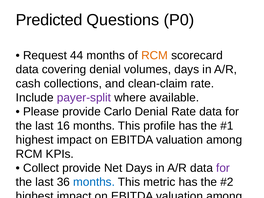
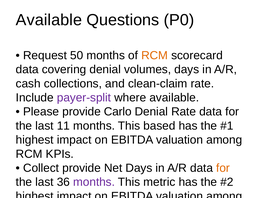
Predicted: Predicted -> Available (49, 20)
44: 44 -> 50 (77, 55)
16: 16 -> 11 (63, 126)
profile: profile -> based (159, 126)
for colour: purple -> orange (223, 168)
months colour: blue -> purple (94, 182)
